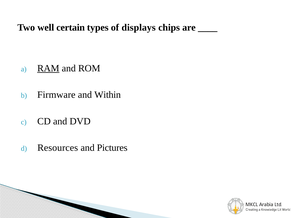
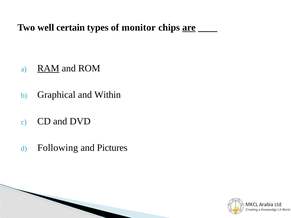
displays: displays -> monitor (139, 28)
are underline: none -> present (189, 28)
Firmware: Firmware -> Graphical (56, 95)
Resources: Resources -> Following (58, 148)
